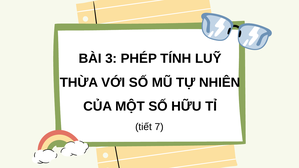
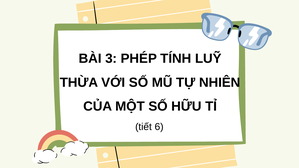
7: 7 -> 6 (159, 127)
